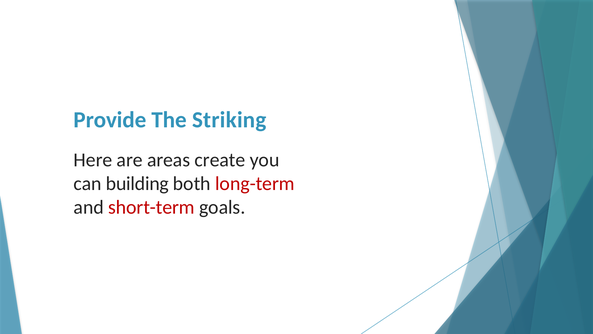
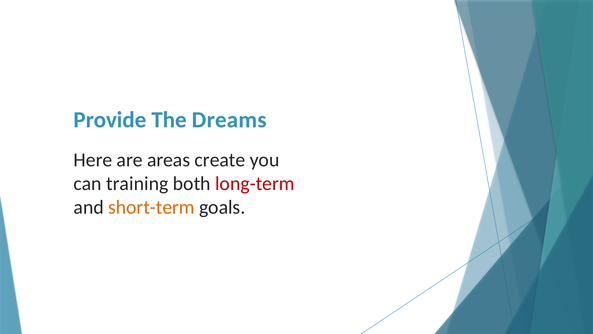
Striking: Striking -> Dreams (229, 120)
building: building -> training (137, 183)
short-term colour: red -> orange (151, 207)
